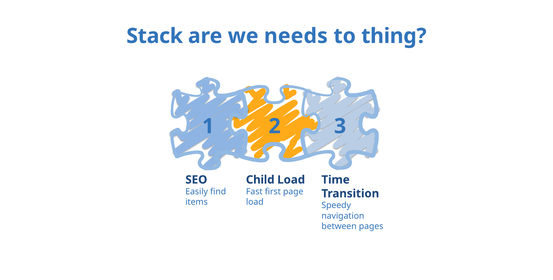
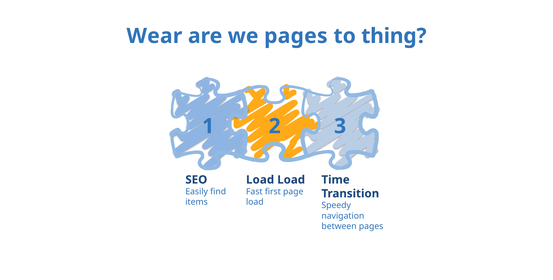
Stack: Stack -> Wear (154, 36)
we needs: needs -> pages (296, 36)
Child: Child -> Load (260, 180)
